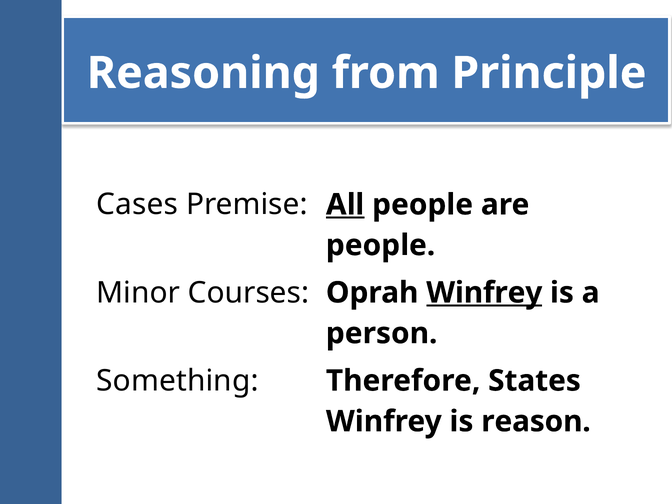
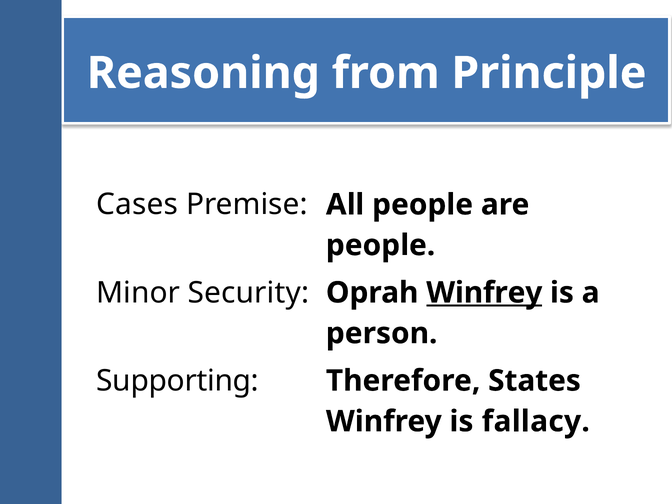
All underline: present -> none (345, 205)
Courses: Courses -> Security (248, 293)
Something: Something -> Supporting (178, 381)
reason: reason -> fallacy (536, 421)
